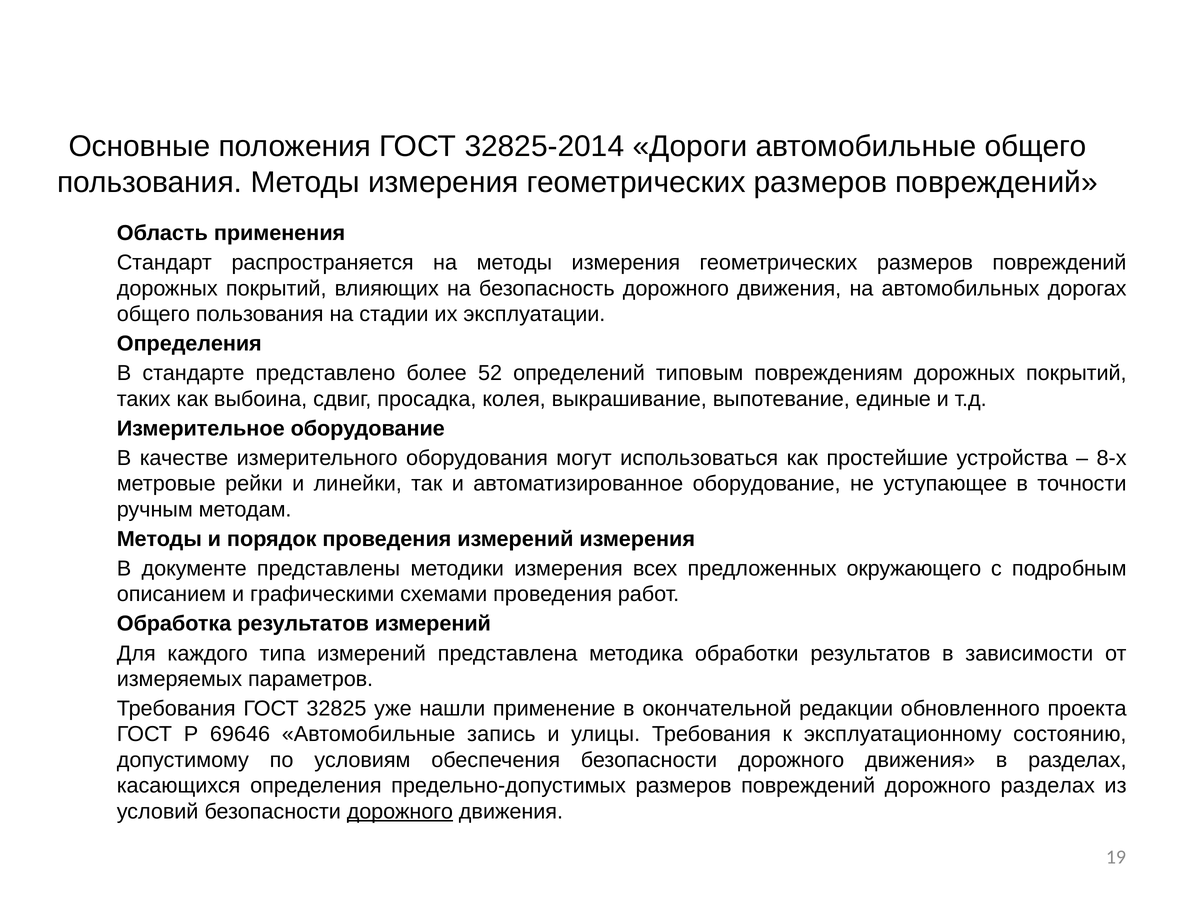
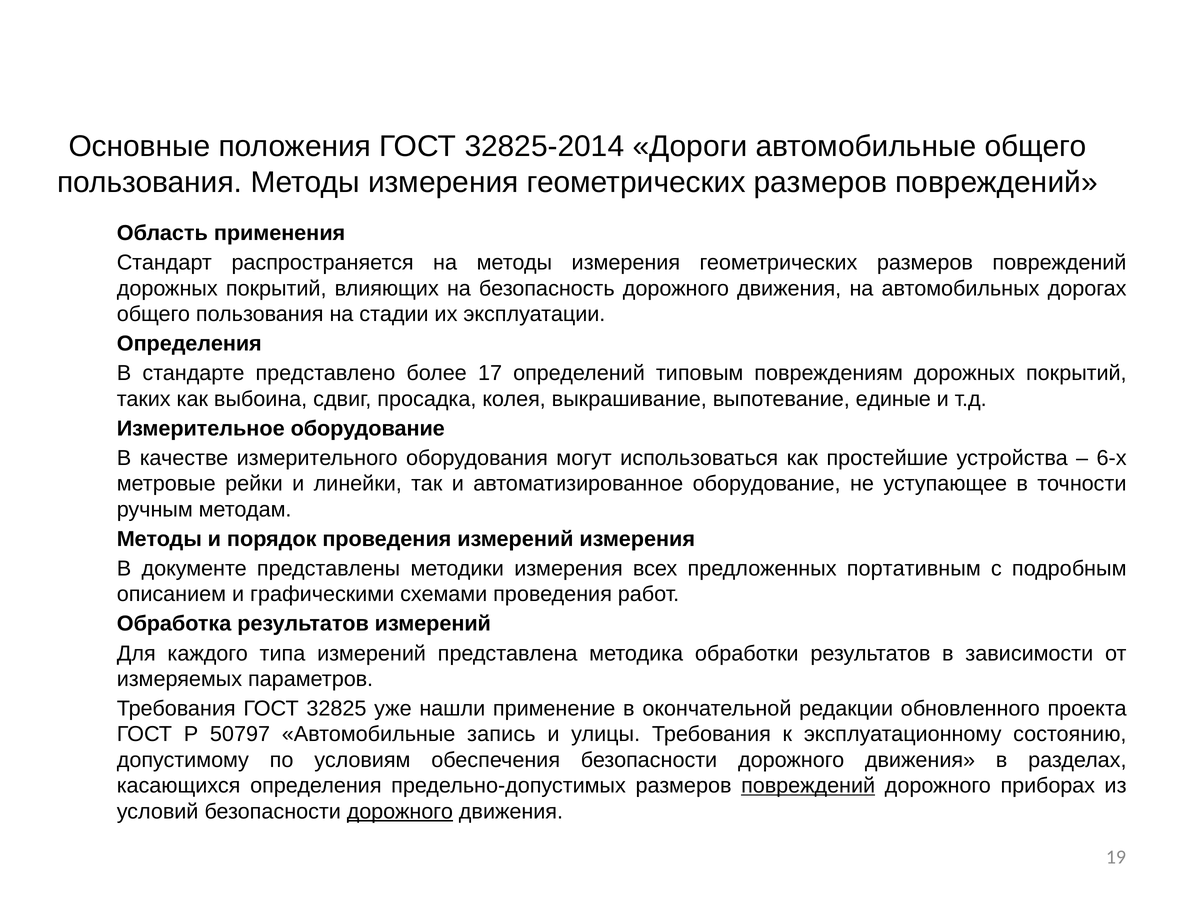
52: 52 -> 17 (490, 373)
8-х: 8-х -> 6-х (1112, 458)
окружающего: окружающего -> портативным (914, 569)
69646: 69646 -> 50797 (240, 735)
повреждений underline: none -> present (808, 786)
дорожного разделах: разделах -> приборах (1048, 786)
